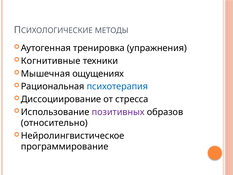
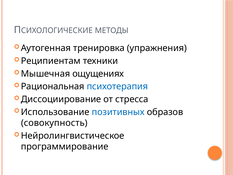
Когнитивные: Когнитивные -> Реципиентам (51, 61)
позитивных colour: purple -> blue (118, 112)
относительно: относительно -> совокупность (54, 123)
